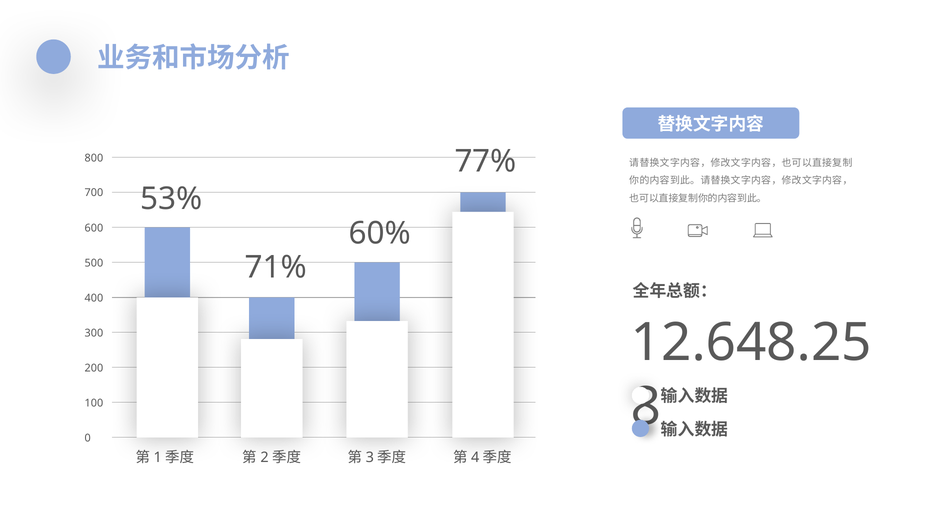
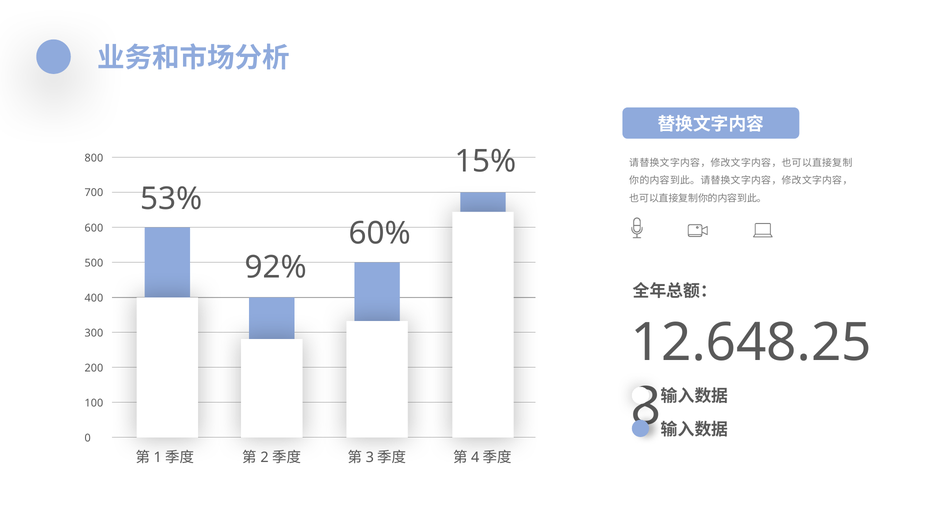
77%: 77% -> 15% (486, 161)
71%: 71% -> 92% (276, 267)
